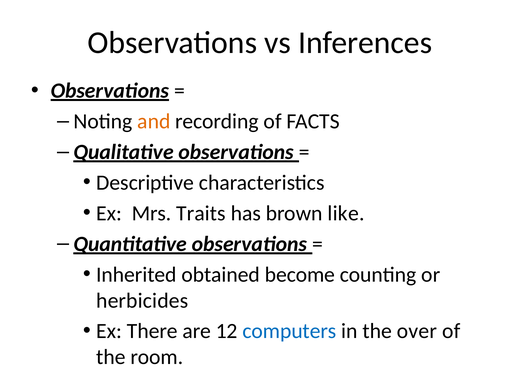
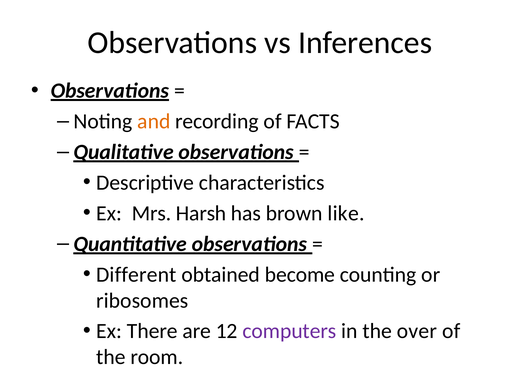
Traits: Traits -> Harsh (201, 213)
Inherited: Inherited -> Different (136, 275)
herbicides: herbicides -> ribosomes (142, 301)
computers colour: blue -> purple (289, 331)
